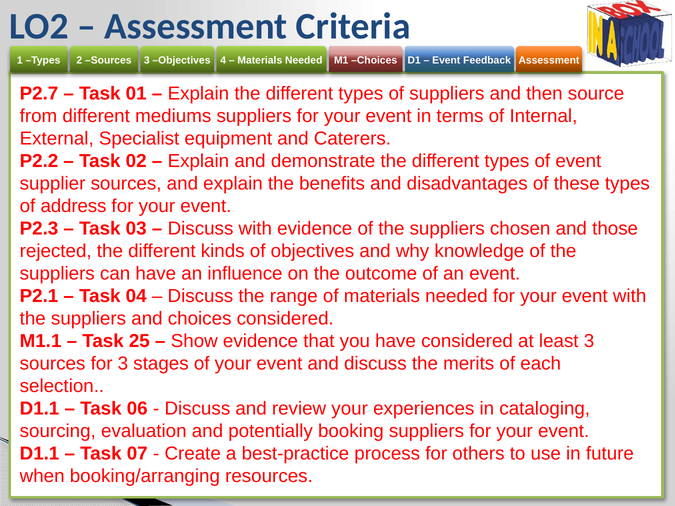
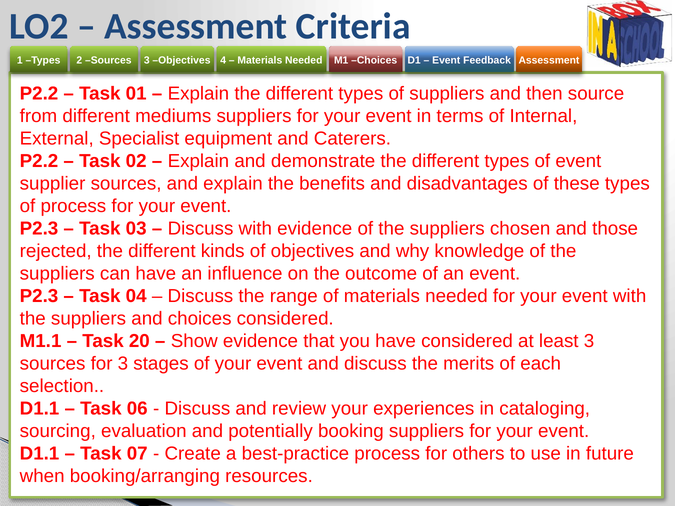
P2.7: P2.7 -> P2.2 (39, 94)
of address: address -> process (73, 206)
P2.1: P2.1 -> P2.3 (39, 296)
25: 25 -> 20 (139, 341)
